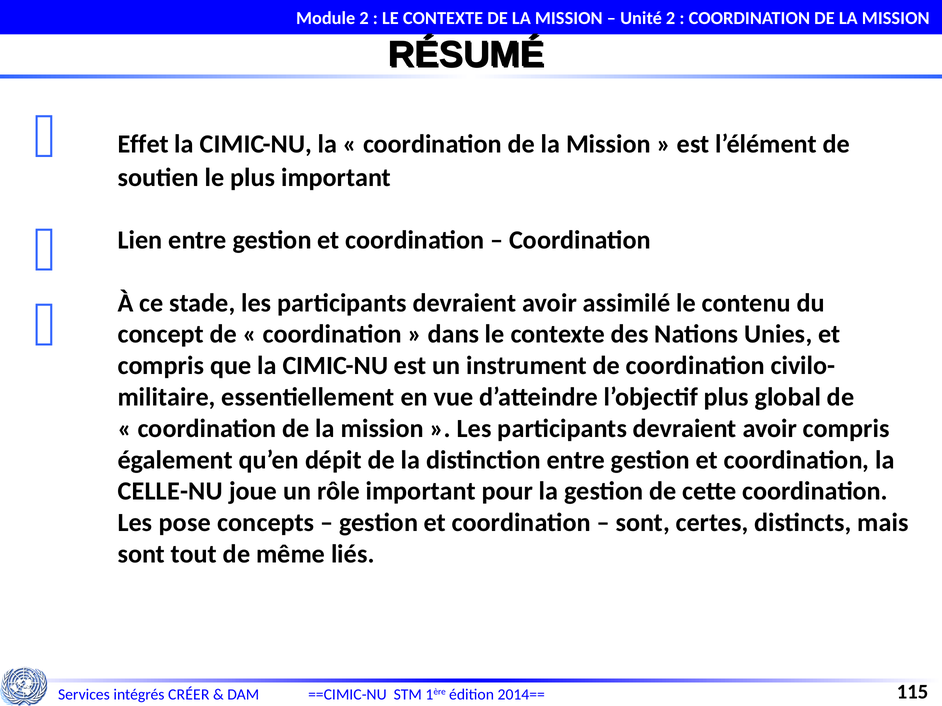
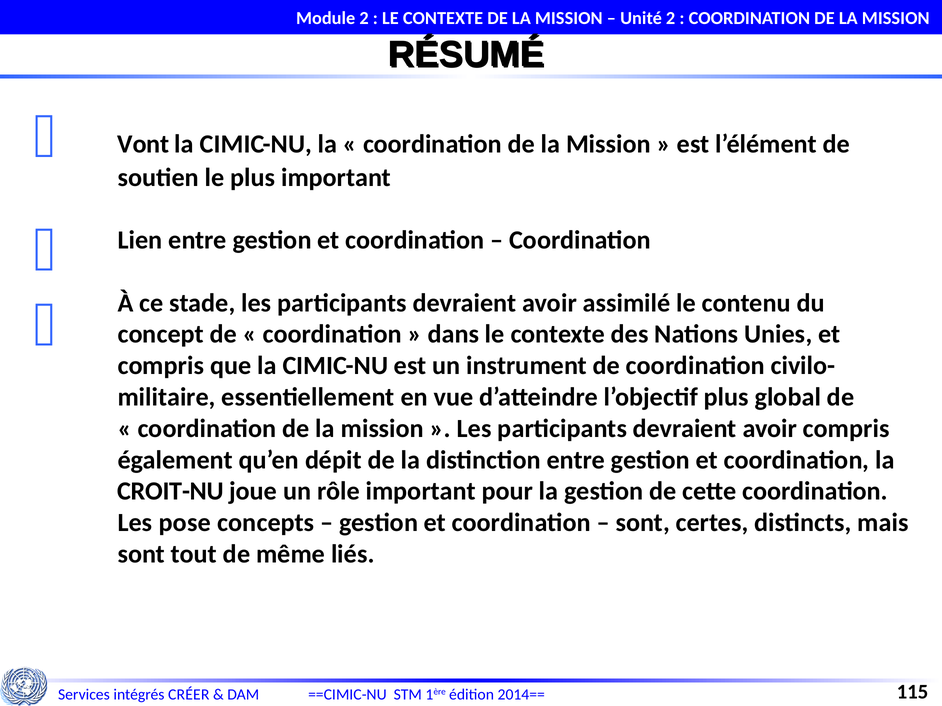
Effet: Effet -> Vont (143, 144)
CELLE-NU: CELLE-NU -> CROIT-NU (171, 492)
